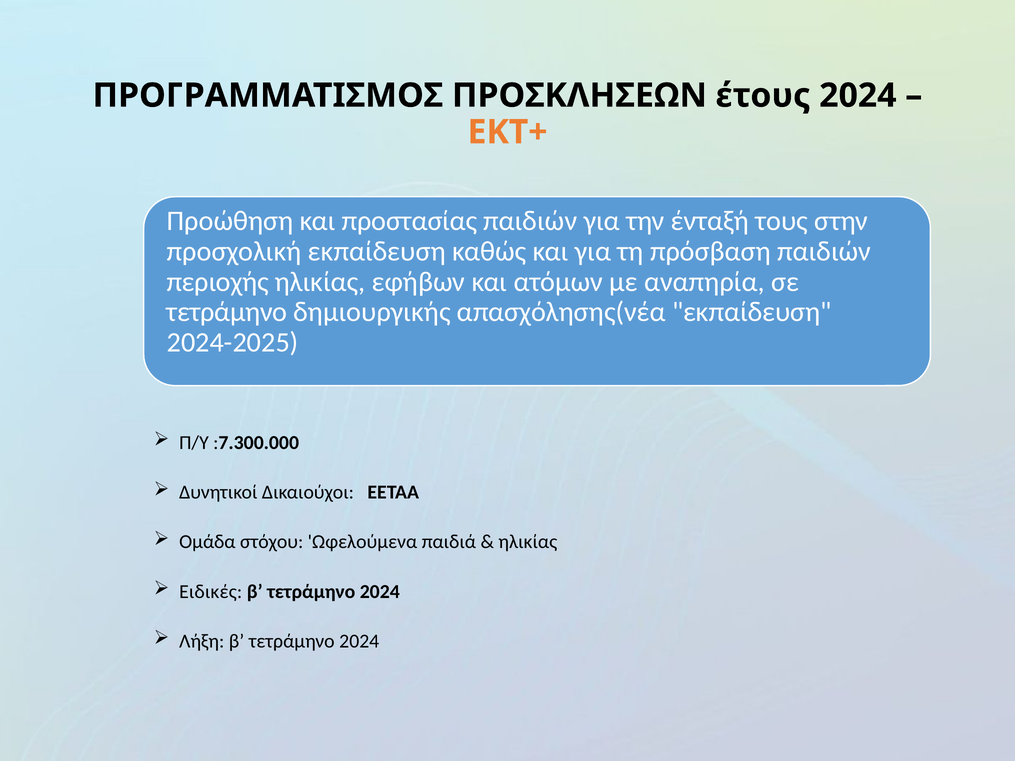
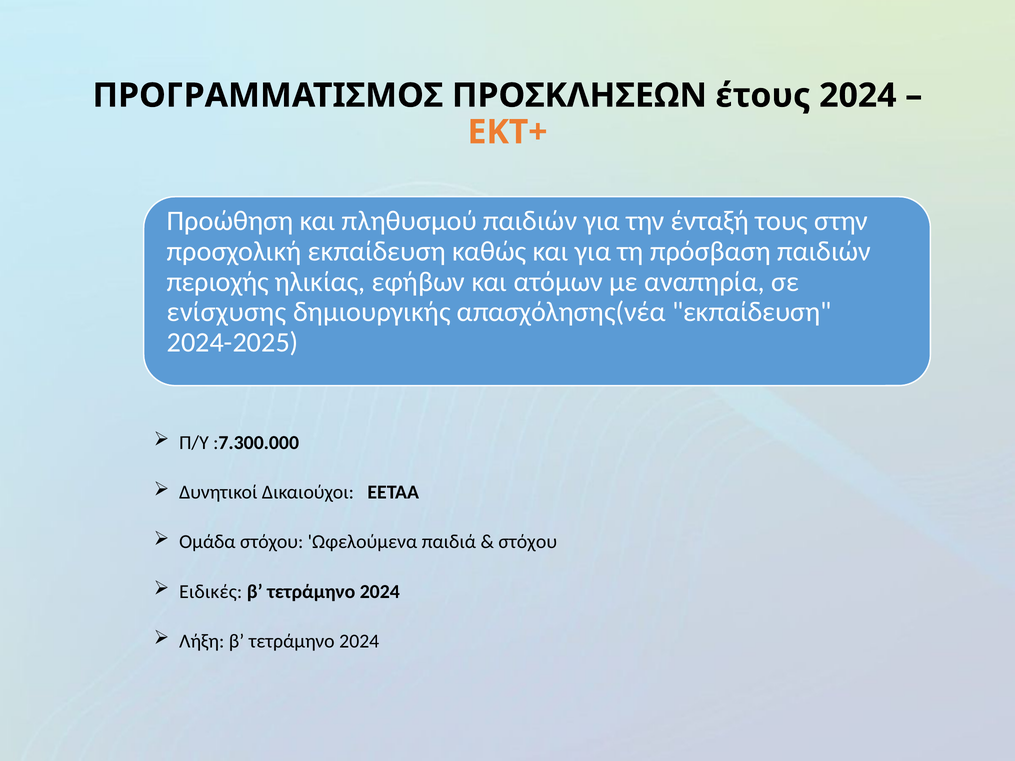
προστασίας: προστασίας -> πληθυσμού (409, 221)
τετράμηνο: τετράμηνο -> ενίσχυσης (227, 312)
ηλικίας: ηλικίας -> στόχου (528, 542)
